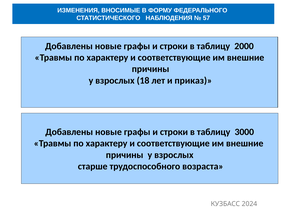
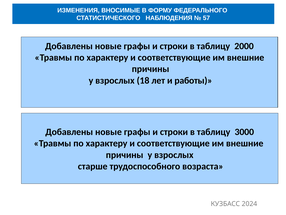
приказ: приказ -> работы (193, 80)
